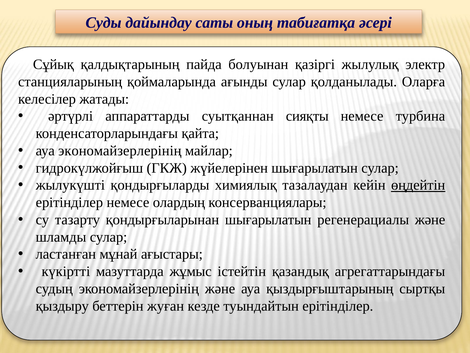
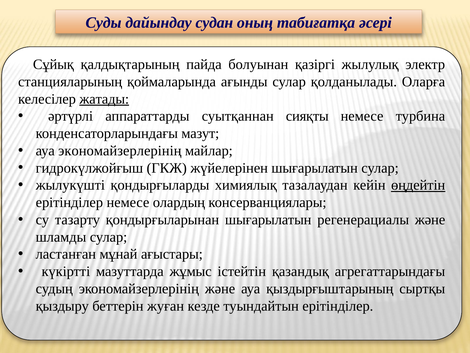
саты: саты -> судан (214, 23)
жатады underline: none -> present (104, 99)
қайта: қайта -> мазут (200, 133)
